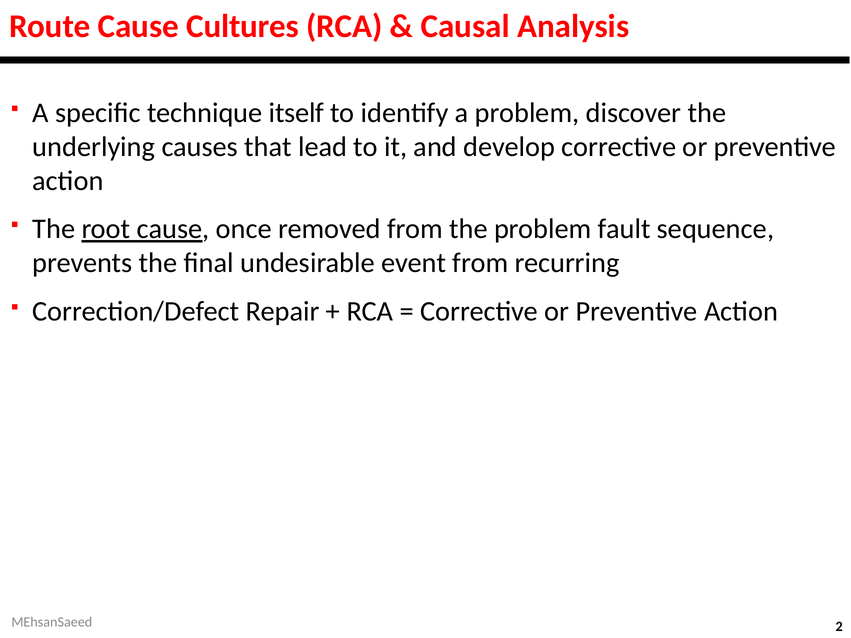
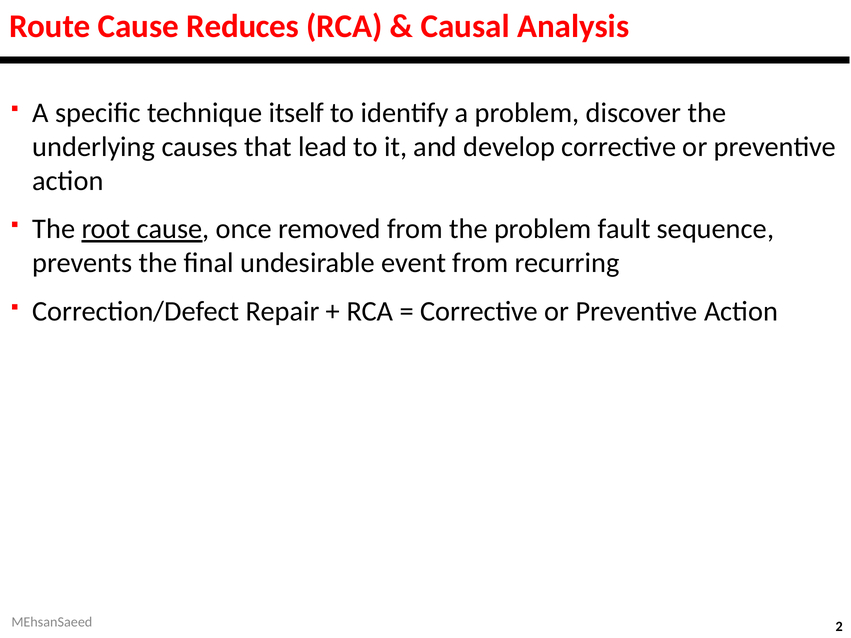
Cultures: Cultures -> Reduces (243, 27)
